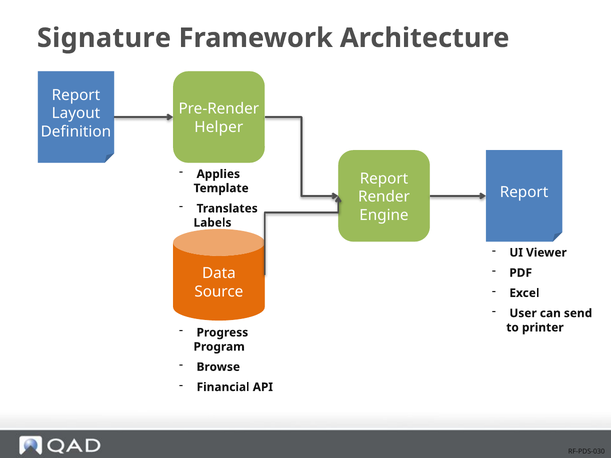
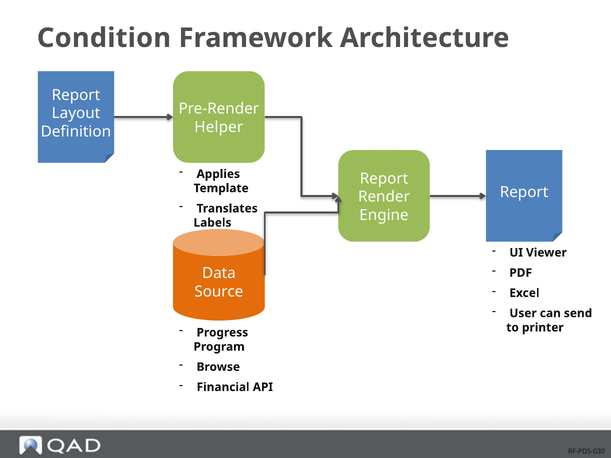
Signature: Signature -> Condition (104, 38)
